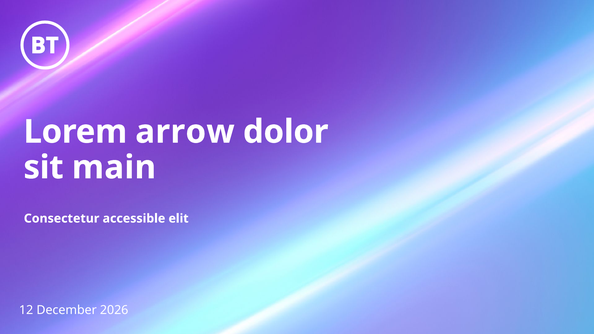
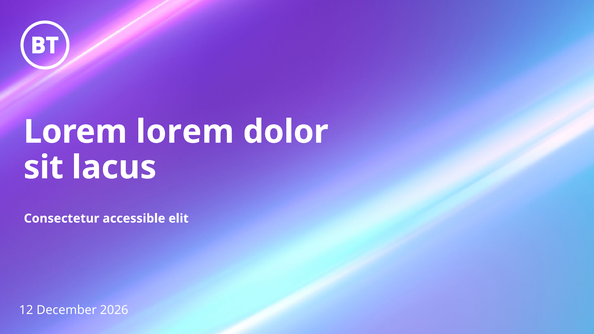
Lorem arrow: arrow -> lorem (185, 132)
main: main -> lacus (114, 168)
